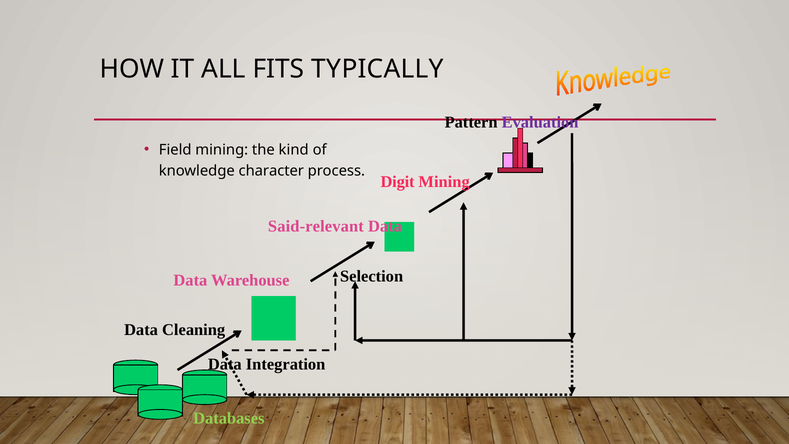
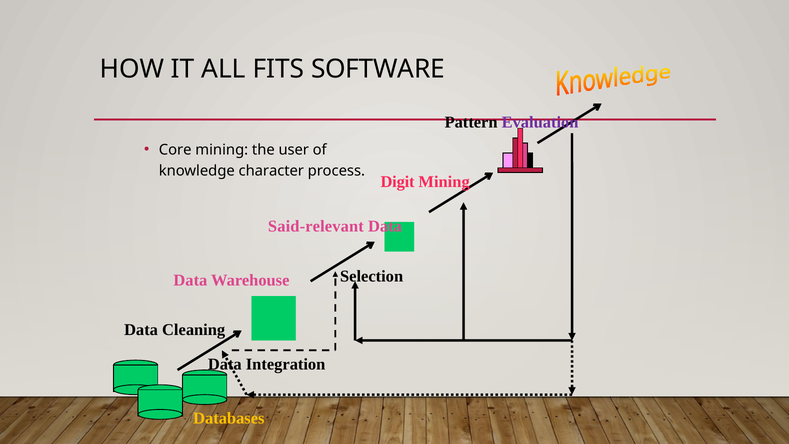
TYPICALLY: TYPICALLY -> SOFTWARE (378, 69)
Field: Field -> Core (175, 150)
kind: kind -> user (294, 150)
Databases colour: light green -> yellow (229, 418)
